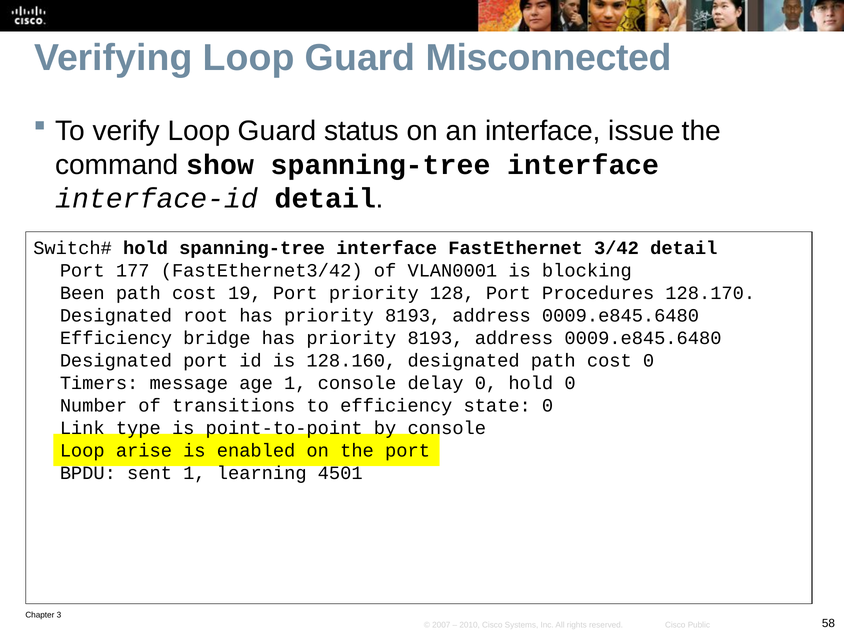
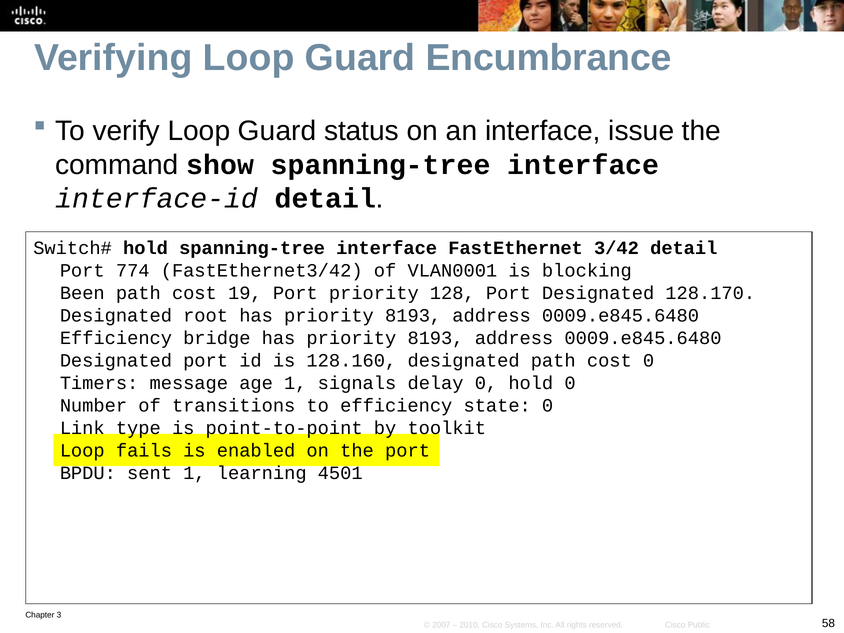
Misconnected: Misconnected -> Encumbrance (549, 58)
177: 177 -> 774 (133, 271)
Port Procedures: Procedures -> Designated (598, 293)
1 console: console -> signals (357, 383)
by console: console -> toolkit (447, 428)
arise: arise -> fails (144, 451)
